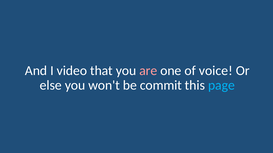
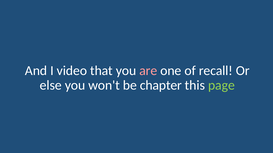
voice: voice -> recall (216, 71)
commit: commit -> chapter (161, 86)
page colour: light blue -> light green (221, 86)
